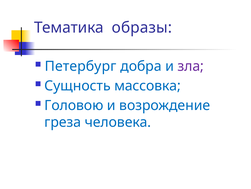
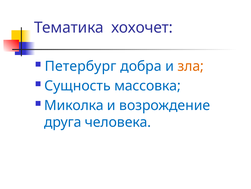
образы: образы -> хохочет (142, 27)
зла colour: purple -> orange (191, 66)
Головою: Головою -> Миколка (74, 105)
греза: греза -> друга (63, 122)
